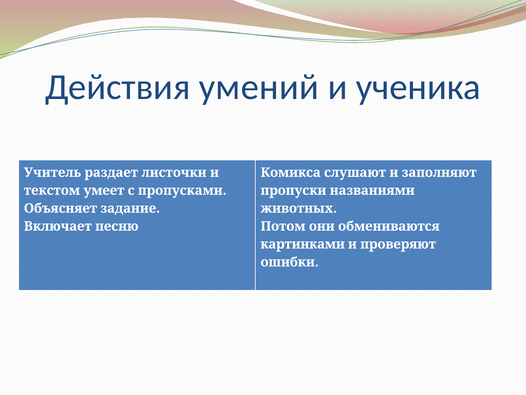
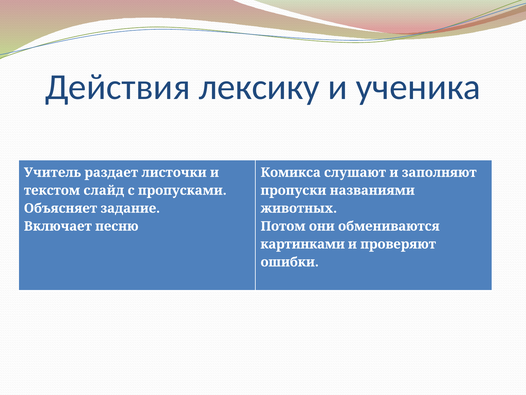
умений: умений -> лексику (259, 87)
умеет: умеет -> слайд (104, 190)
